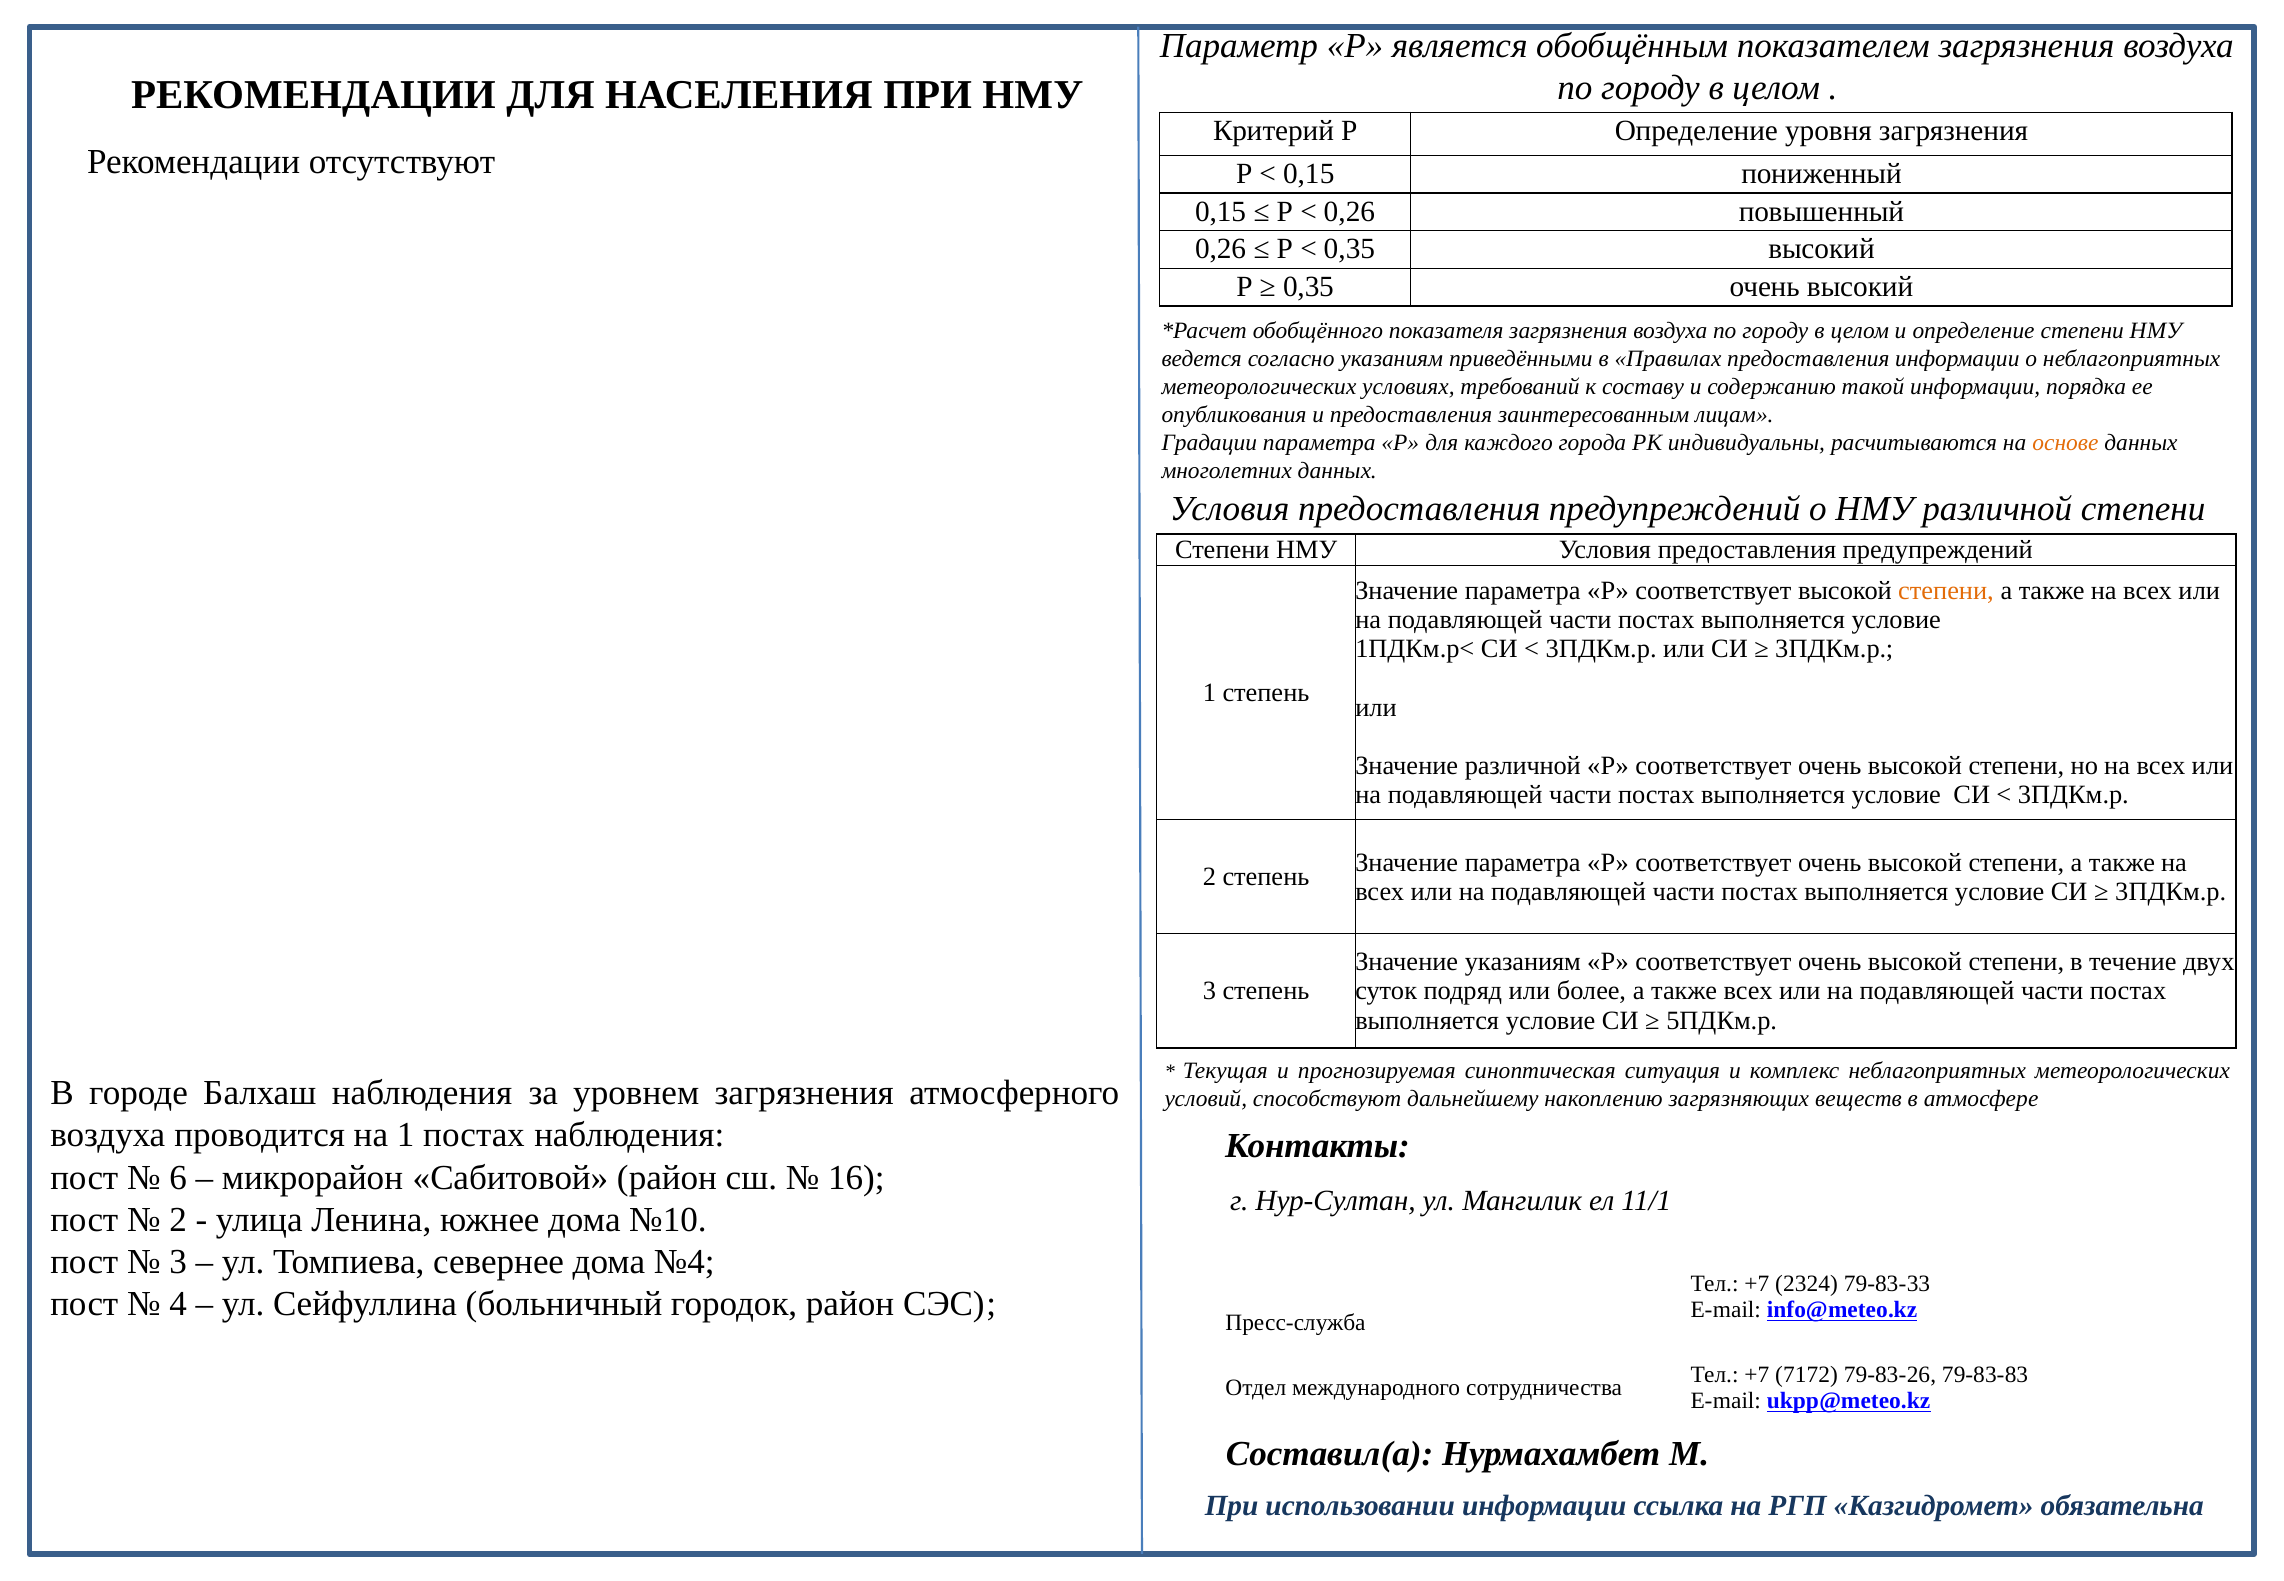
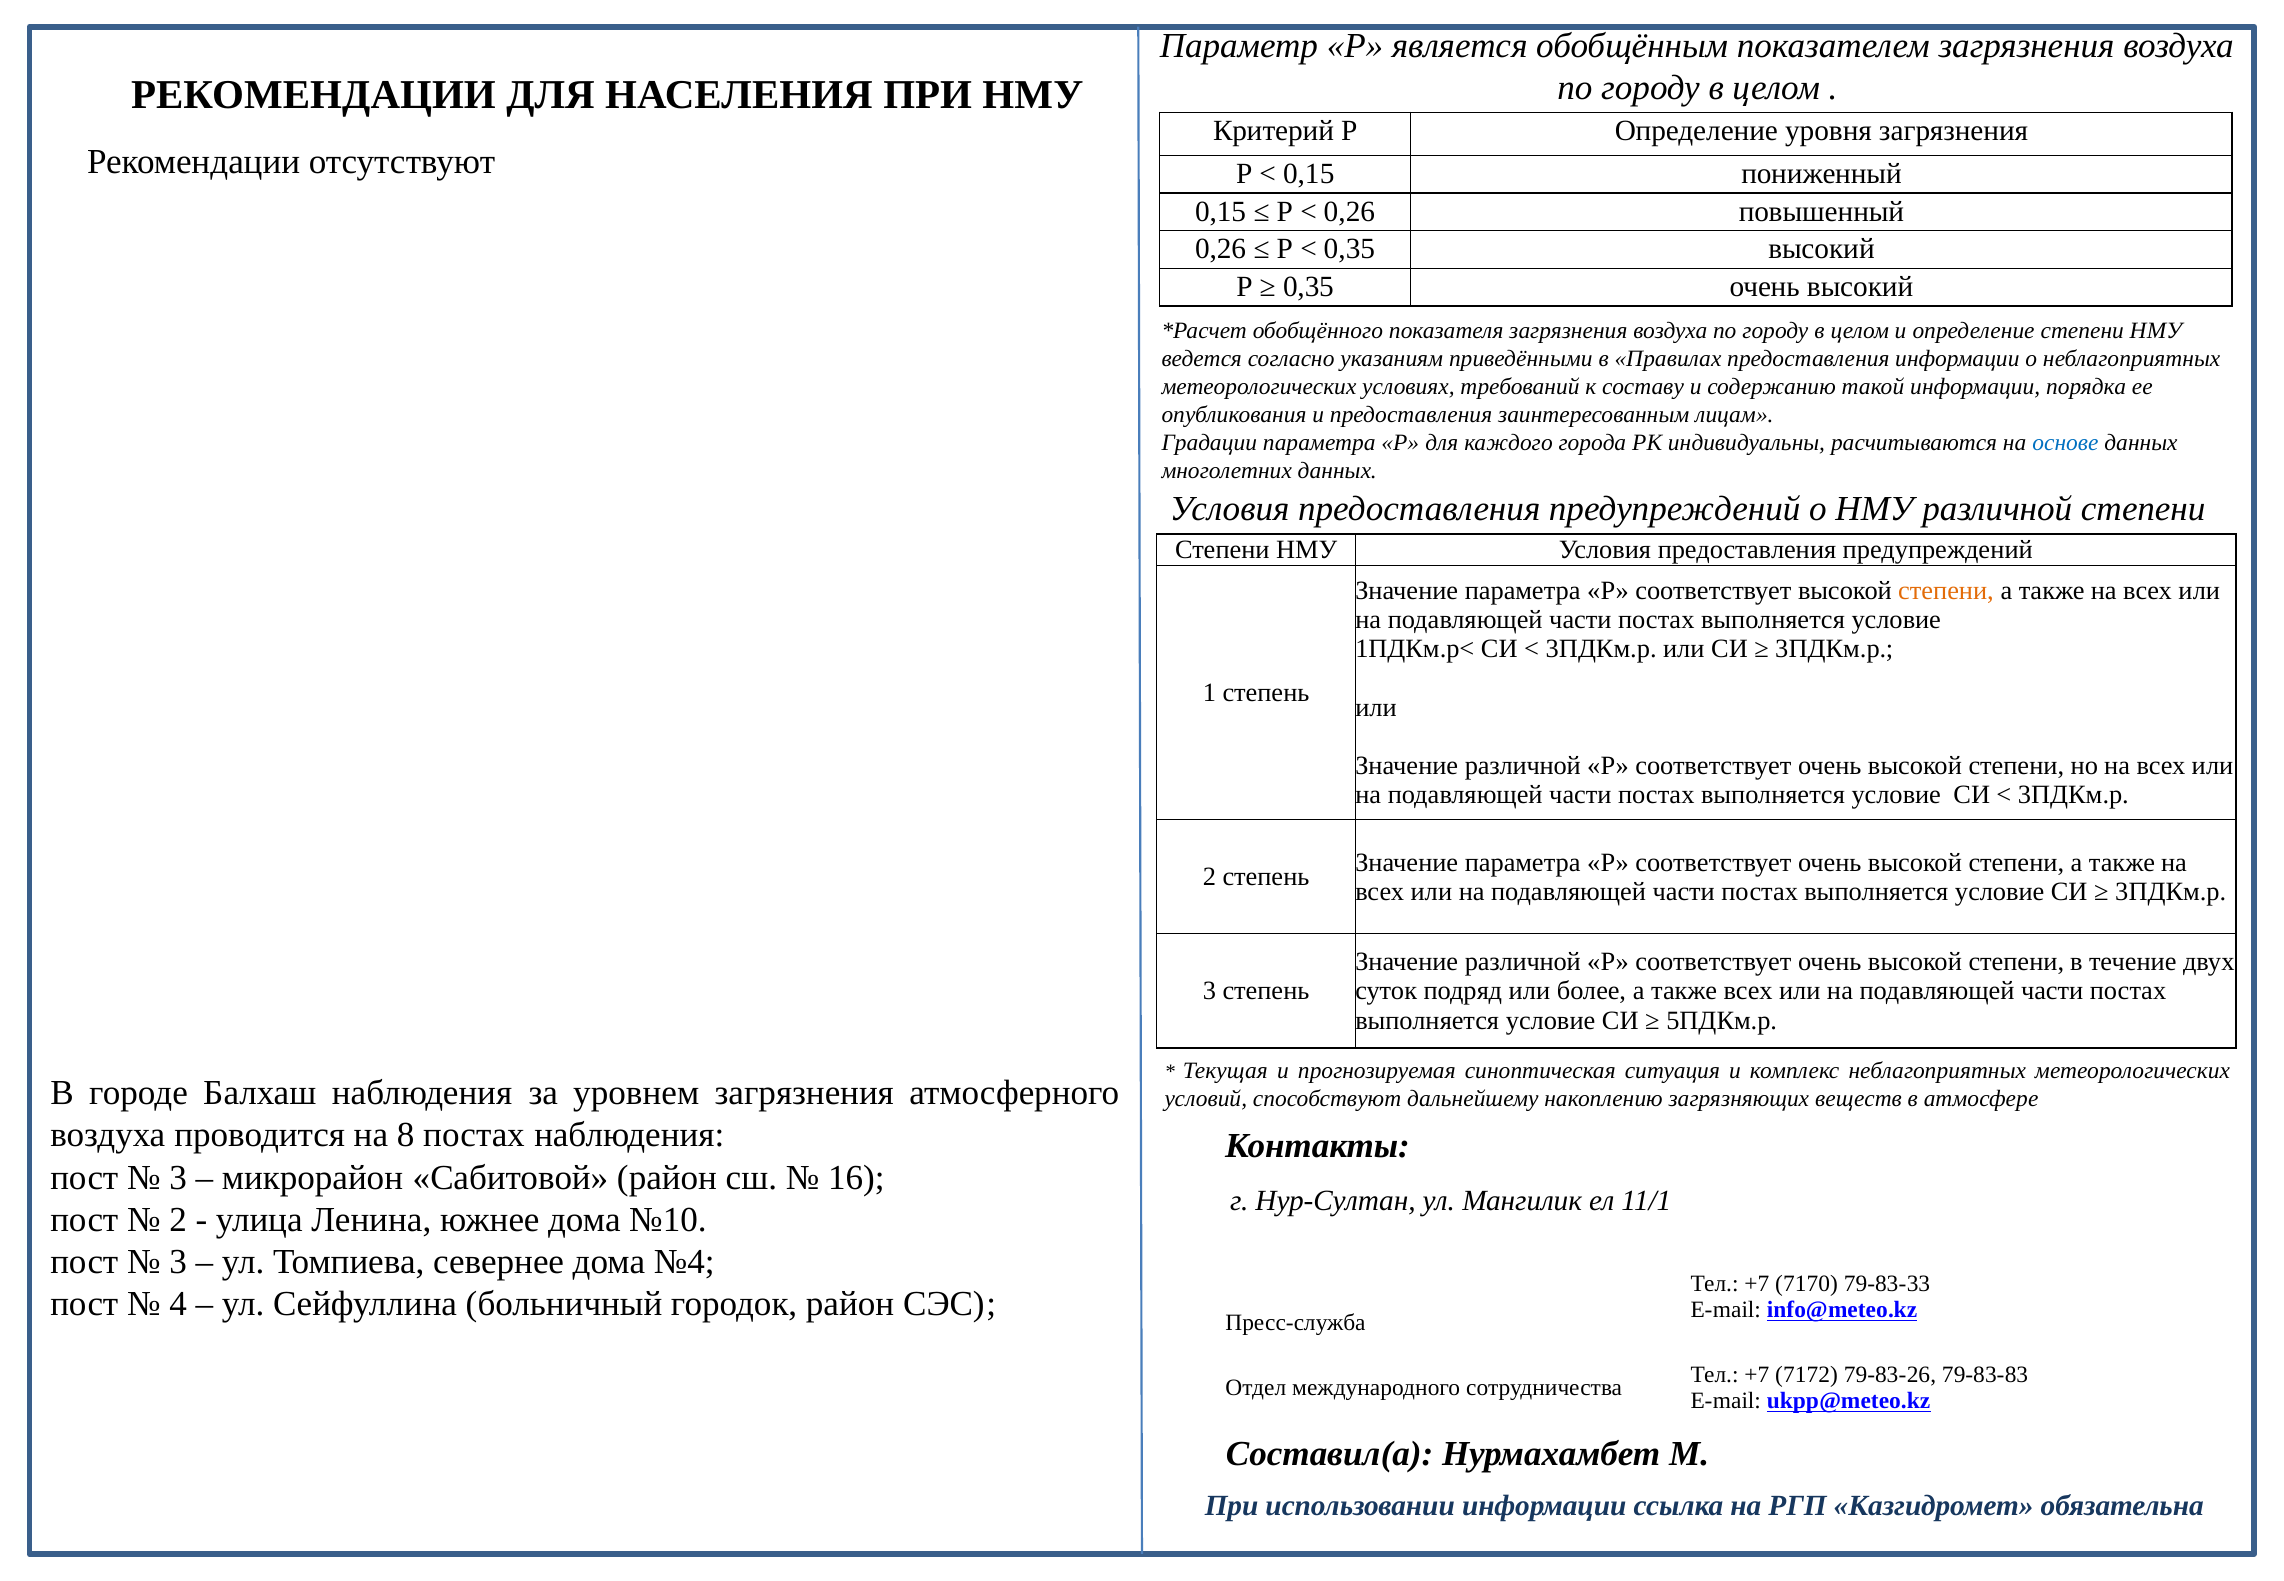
основе colour: orange -> blue (2066, 443)
указаниям: указаниям -> различной (1523, 962)
на 1: 1 -> 8 (406, 1136)
6: 6 -> 3 (178, 1178)
2324: 2324 -> 7170 (1807, 1284)
